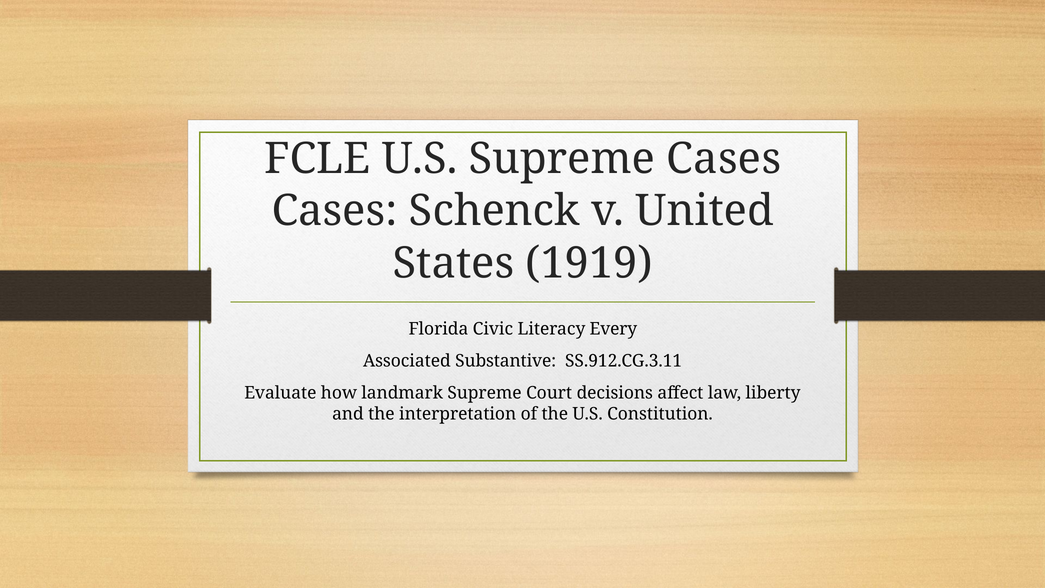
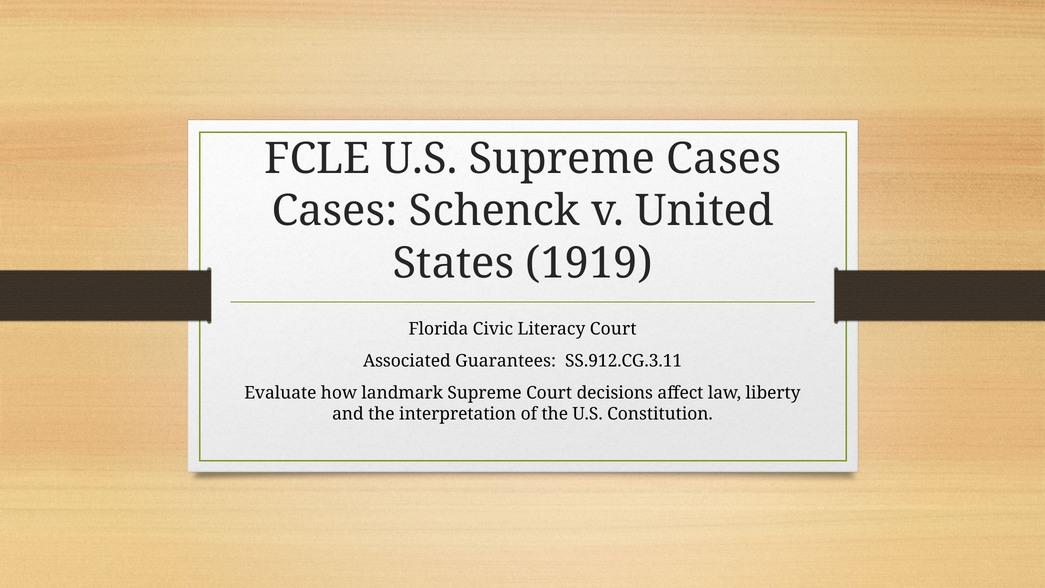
Literacy Every: Every -> Court (613, 329)
Substantive: Substantive -> Guarantees (506, 361)
